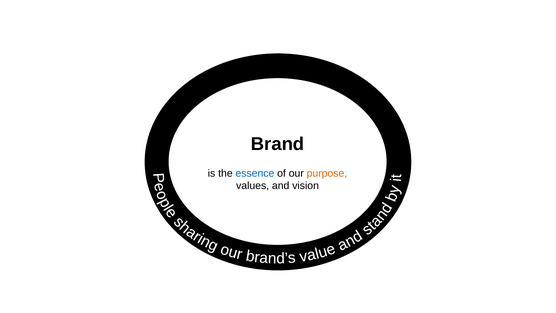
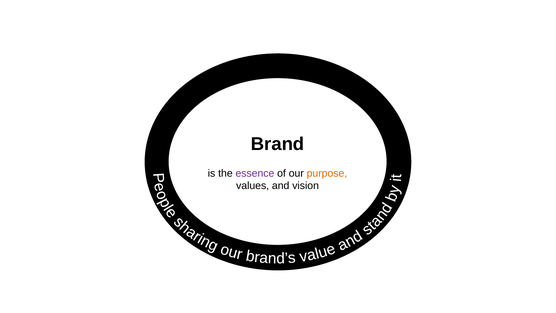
essence colour: blue -> purple (255, 173)
